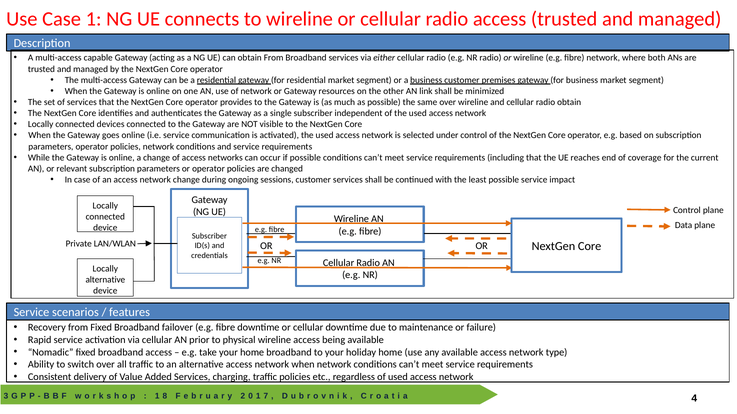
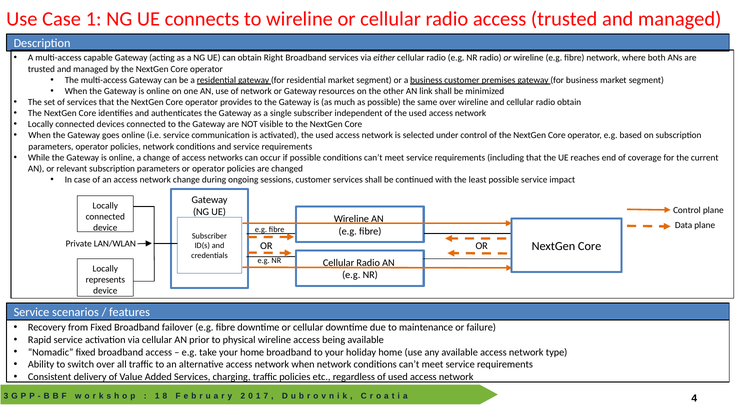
obtain From: From -> Right (274, 58)
alternative: alternative -> represents (105, 280)
